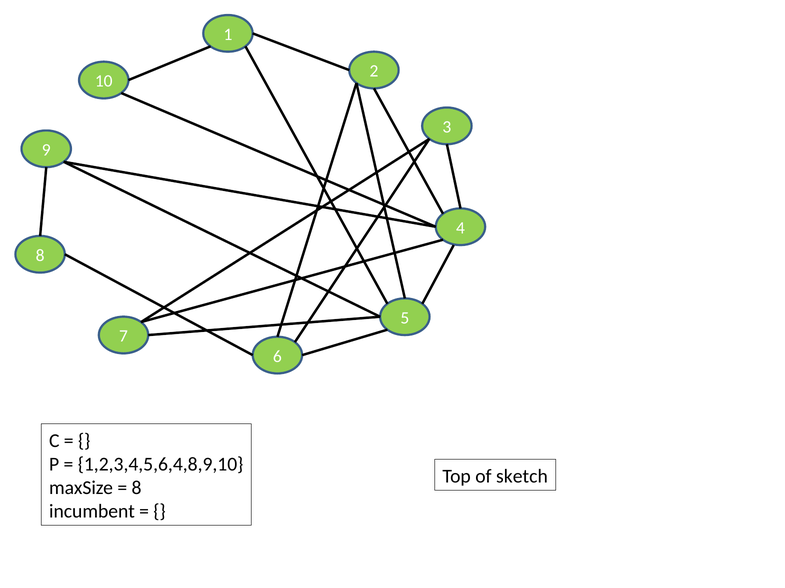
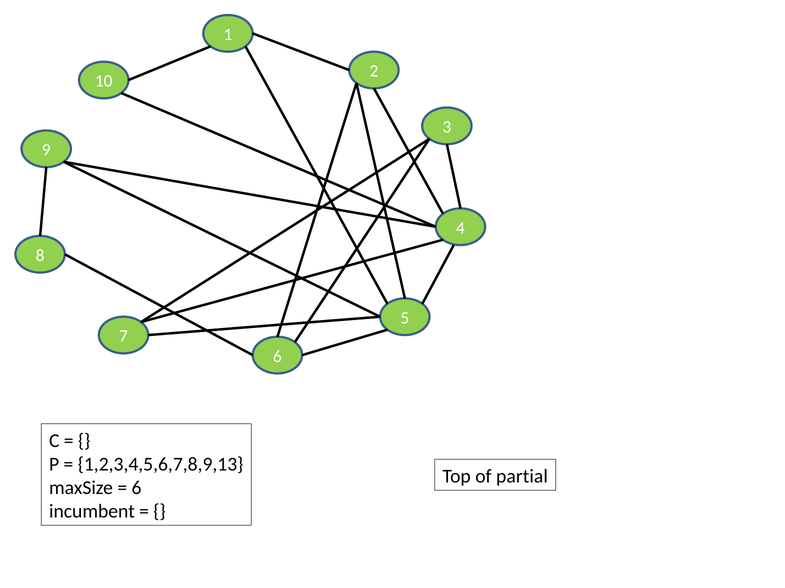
1,2,3,4,5,6,4,8,9,10: 1,2,3,4,5,6,4,8,9,10 -> 1,2,3,4,5,6,7,8,9,13 (161, 465)
sketch: sketch -> partial (522, 477)
8: 8 -> 6 (136, 488)
